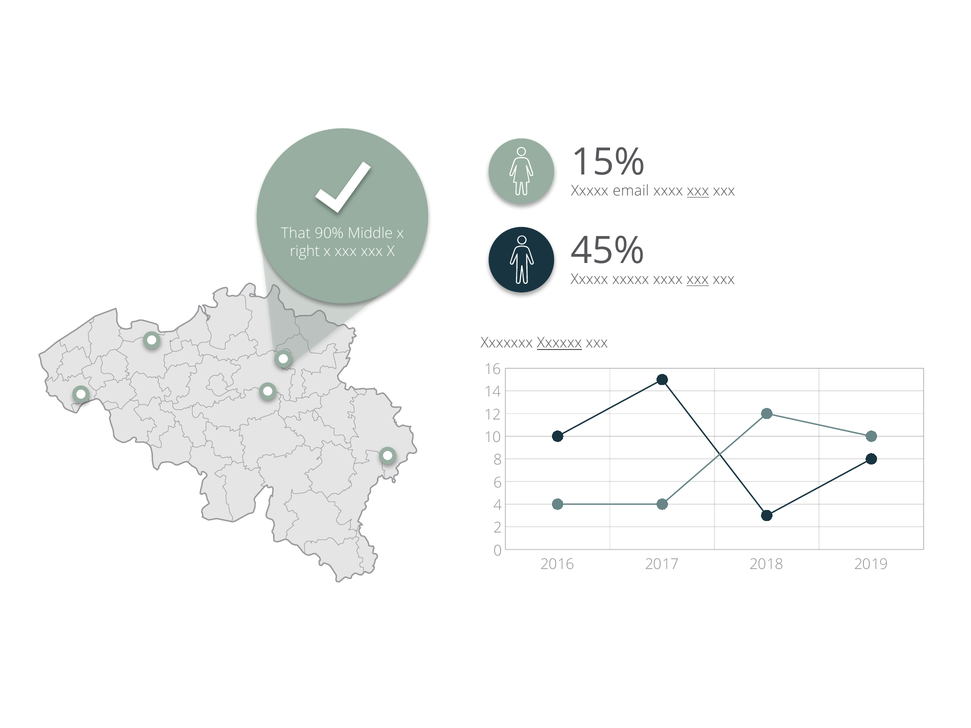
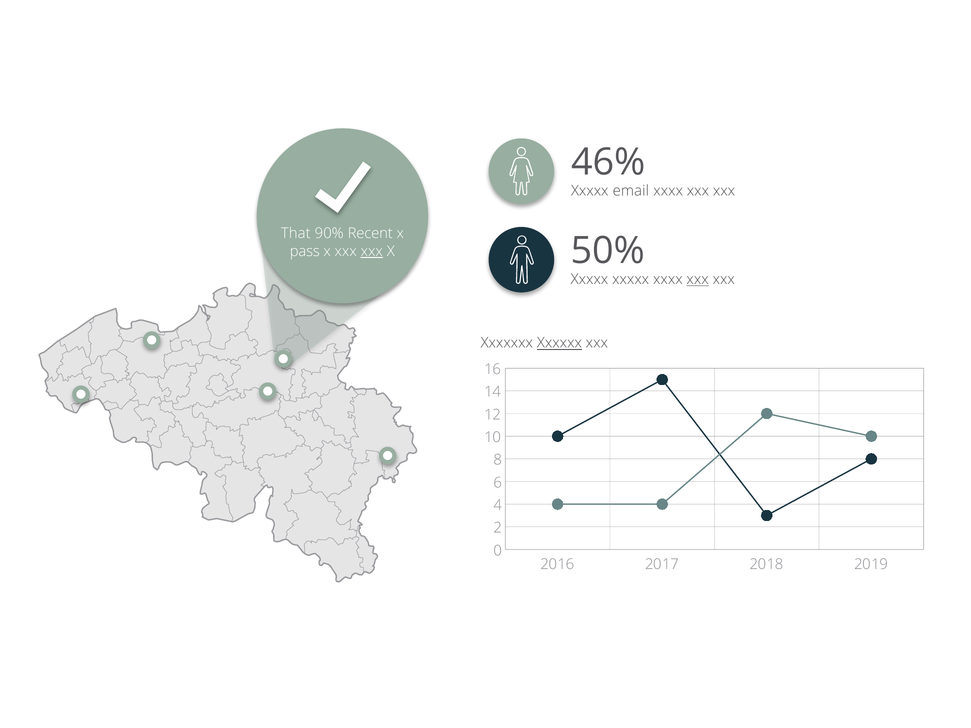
15%: 15% -> 46% (608, 163)
xxx underline: present -> none (698, 191)
Middle: Middle -> Recent (370, 234)
right: right -> pass (305, 251)
xxx underline: none -> present (372, 251)
45%: 45% -> 50% (608, 251)
